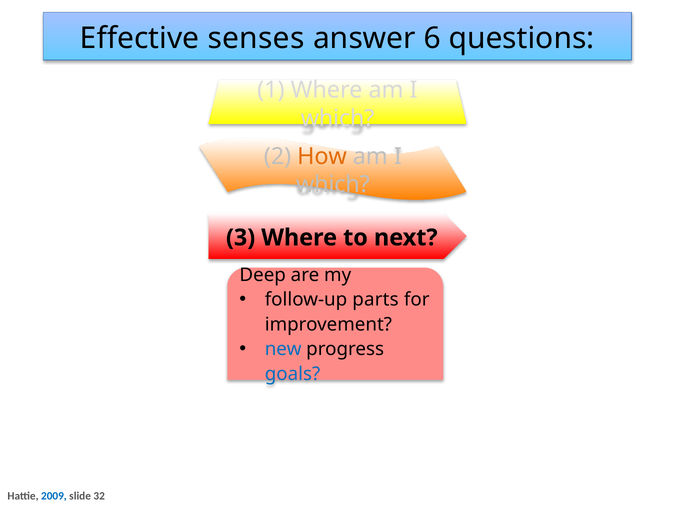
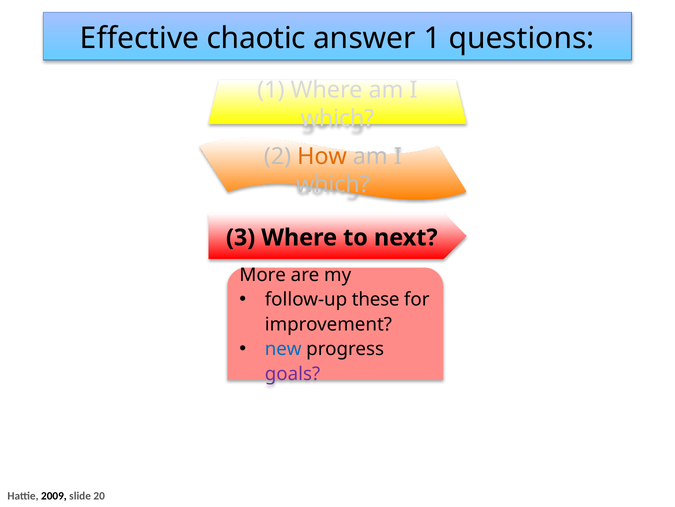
senses: senses -> chaotic (256, 38)
answer 6: 6 -> 1 (432, 38)
Deep: Deep -> More (263, 274)
parts: parts -> these (376, 299)
goals colour: blue -> purple (293, 373)
2009 colour: blue -> black (54, 495)
32: 32 -> 20 (99, 495)
